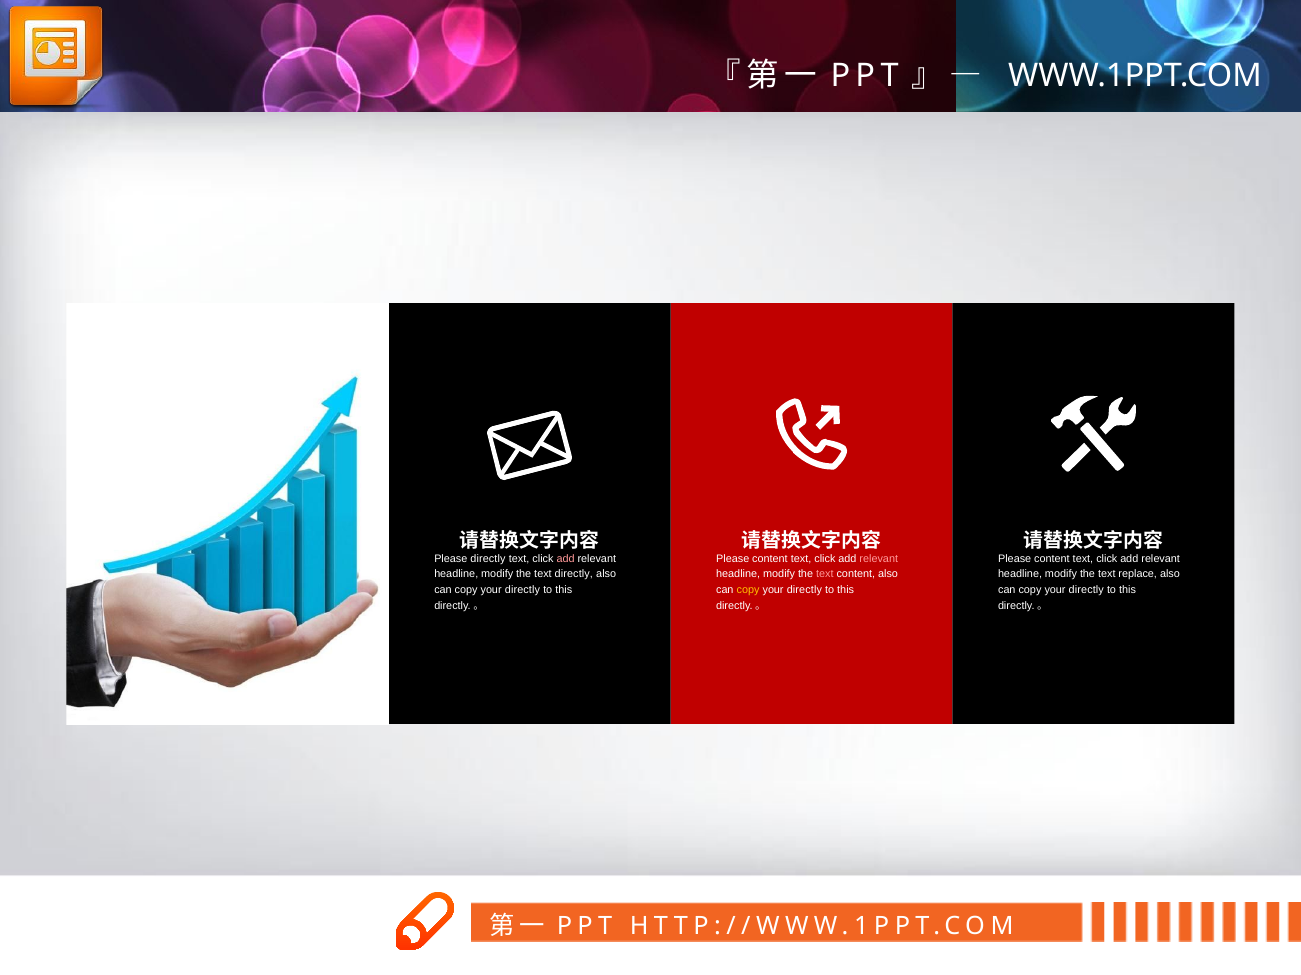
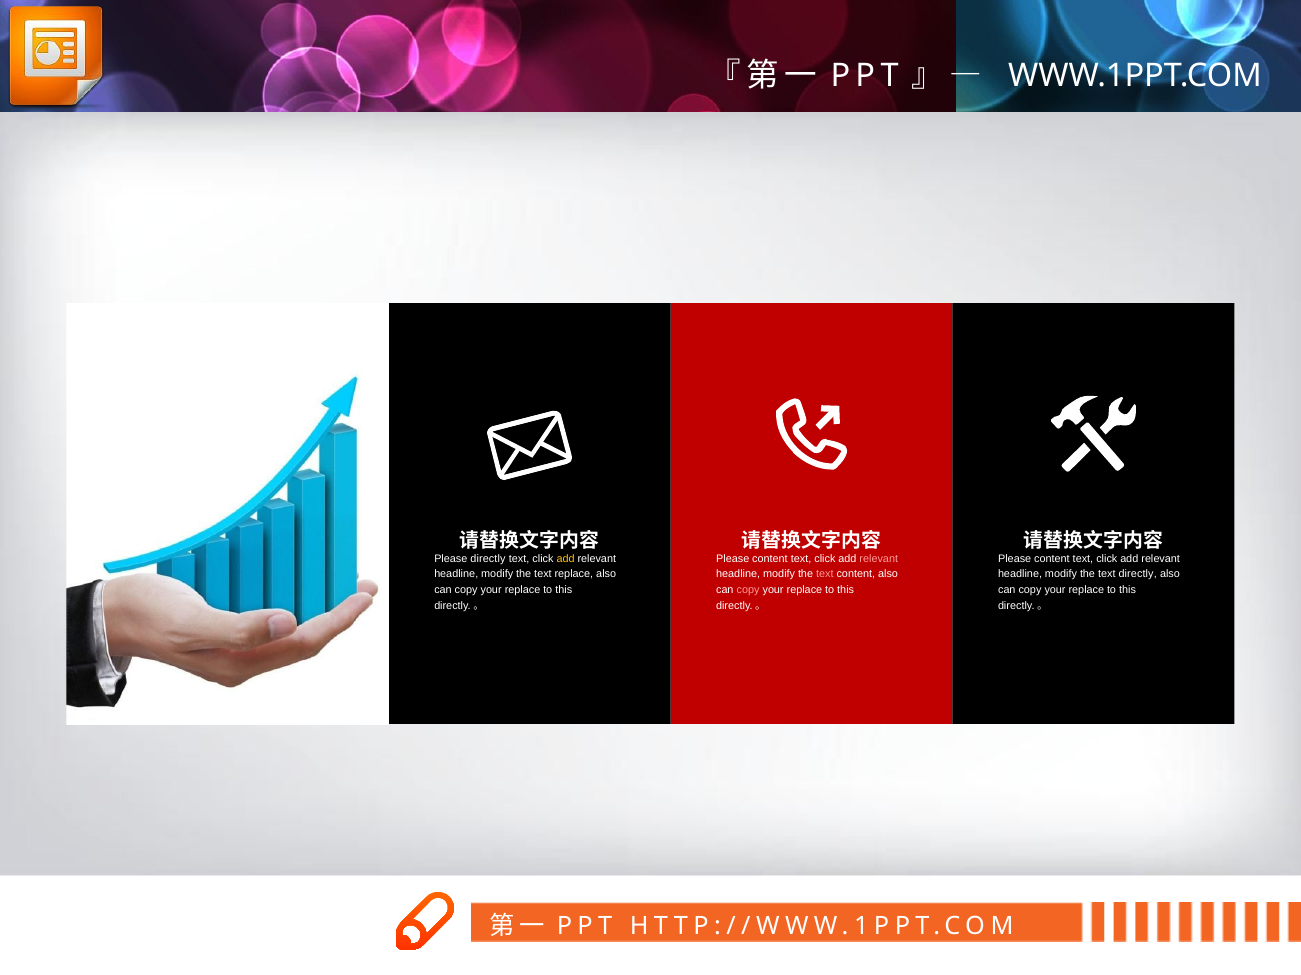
add colour: pink -> yellow (566, 559)
text directly: directly -> replace (574, 575)
text replace: replace -> directly (1138, 575)
directly: directly -> replace (523, 590)
copy colour: yellow -> pink (748, 590)
directly: directly -> replace (804, 590)
directly: directly -> replace (1086, 590)
